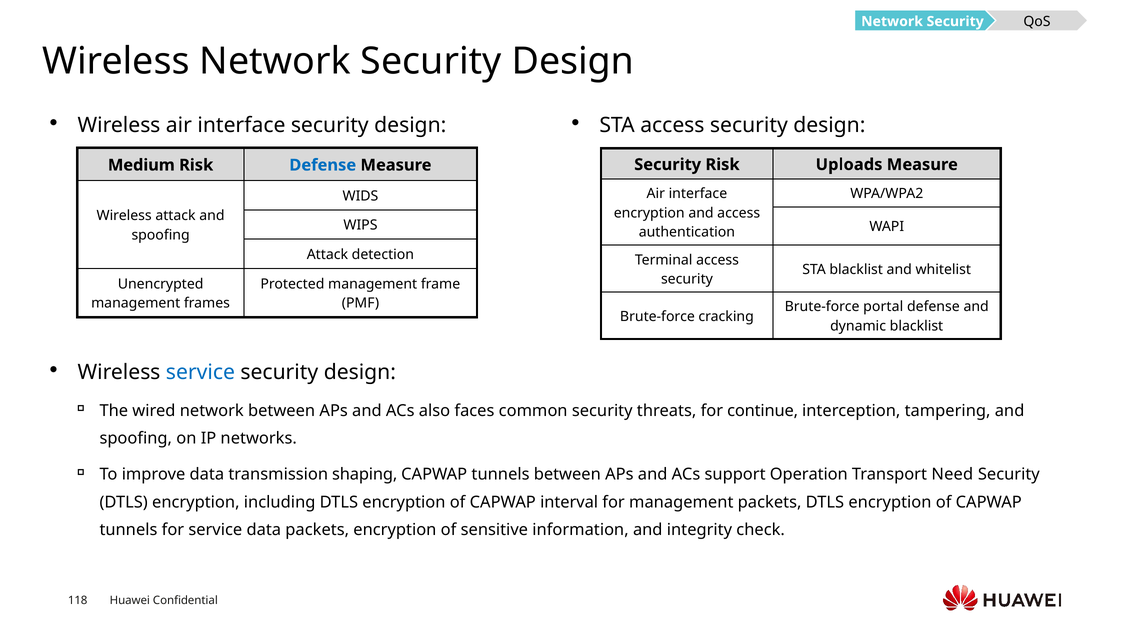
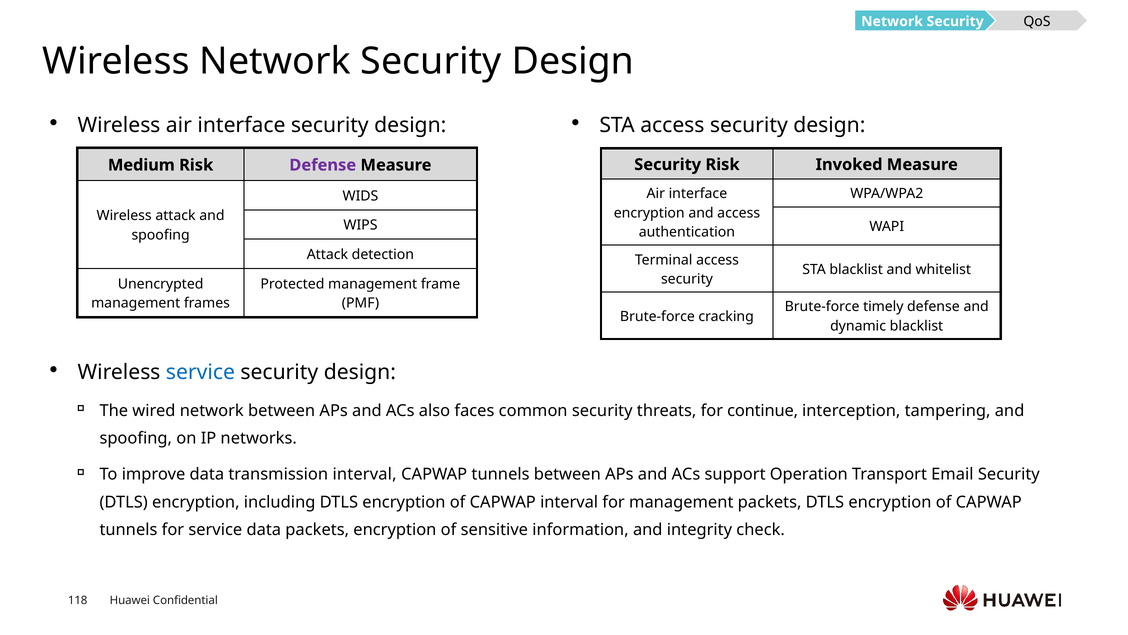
Uploads: Uploads -> Invoked (849, 164)
Defense colour: blue -> purple (323, 165)
portal: portal -> timely (883, 307)
transmission shaping: shaping -> interval (365, 474)
Need: Need -> Email (952, 474)
